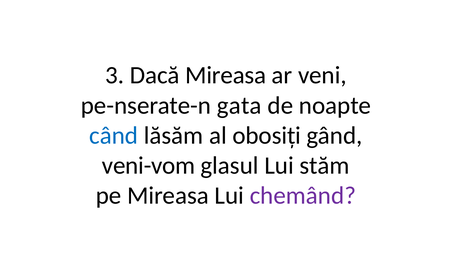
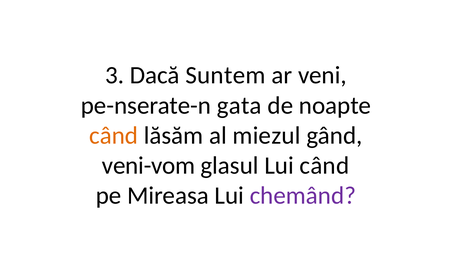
Dacă Mireasa: Mireasa -> Suntem (225, 75)
când colour: blue -> orange (114, 136)
obosiți: obosiți -> miezul (267, 136)
Lui stăm: stăm -> când (324, 166)
